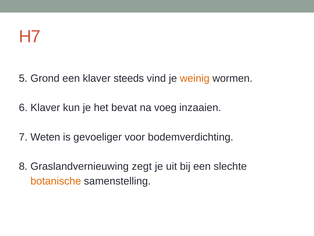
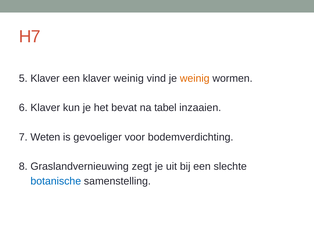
5 Grond: Grond -> Klaver (45, 78)
klaver steeds: steeds -> weinig (129, 78)
voeg: voeg -> tabel (165, 107)
botanische colour: orange -> blue (56, 181)
